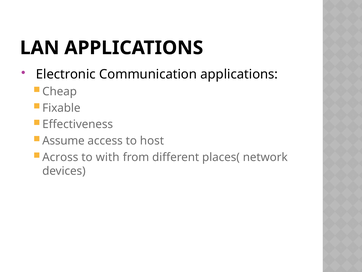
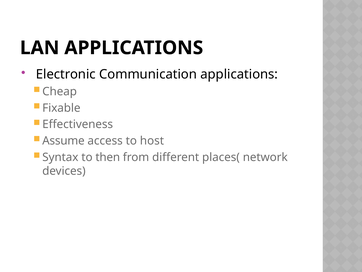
Across: Across -> Syntax (60, 157)
with: with -> then (108, 157)
